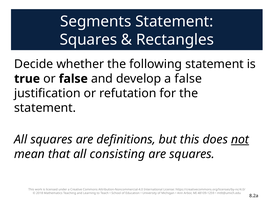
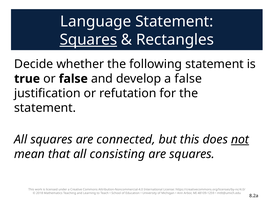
Segments: Segments -> Language (96, 22)
Squares underline: none -> present (88, 40)
definitions: definitions -> connected (126, 140)
